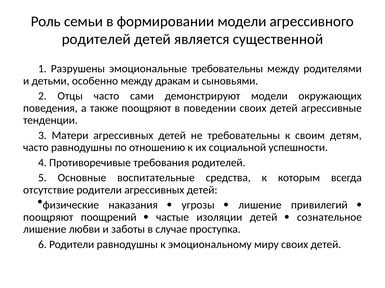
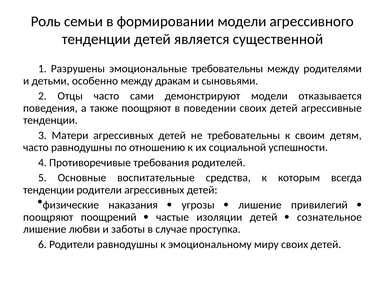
родителей: родителей -> тенденции (96, 39)
окружающих: окружающих -> отказывается (330, 96)
отсутствие: отсутствие -> тенденции (49, 190)
